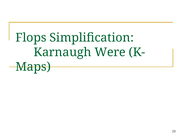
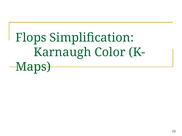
Were: Were -> Color (110, 52)
